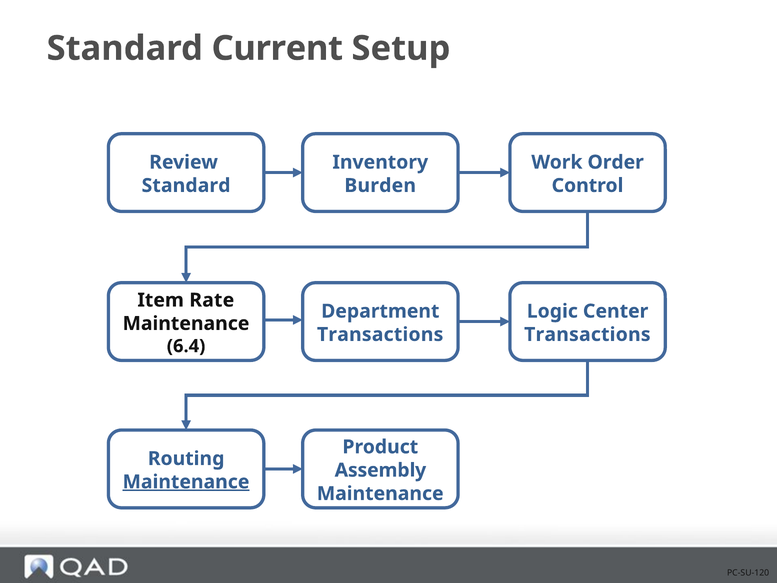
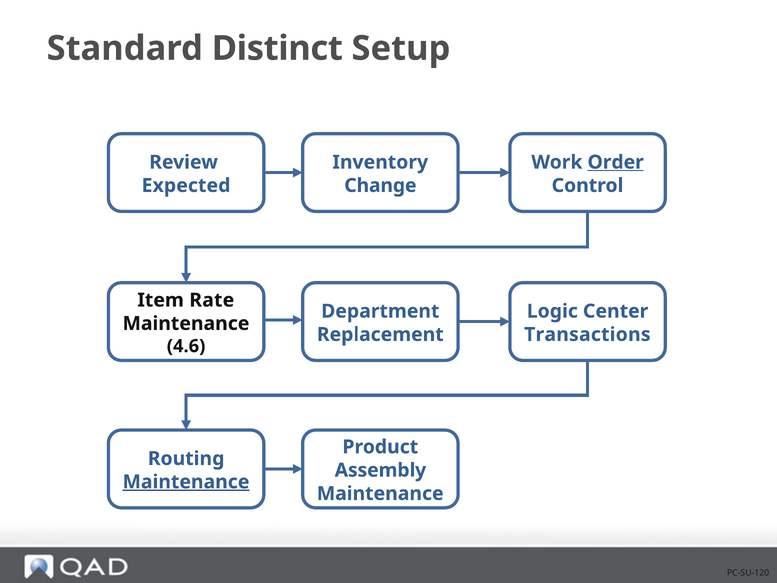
Current: Current -> Distinct (277, 48)
Order underline: none -> present (616, 162)
Standard: Standard -> Expected (186, 185)
Burden: Burden -> Change (380, 185)
Transactions: Transactions -> Replacement (380, 334)
6.4: 6.4 -> 4.6 (186, 346)
